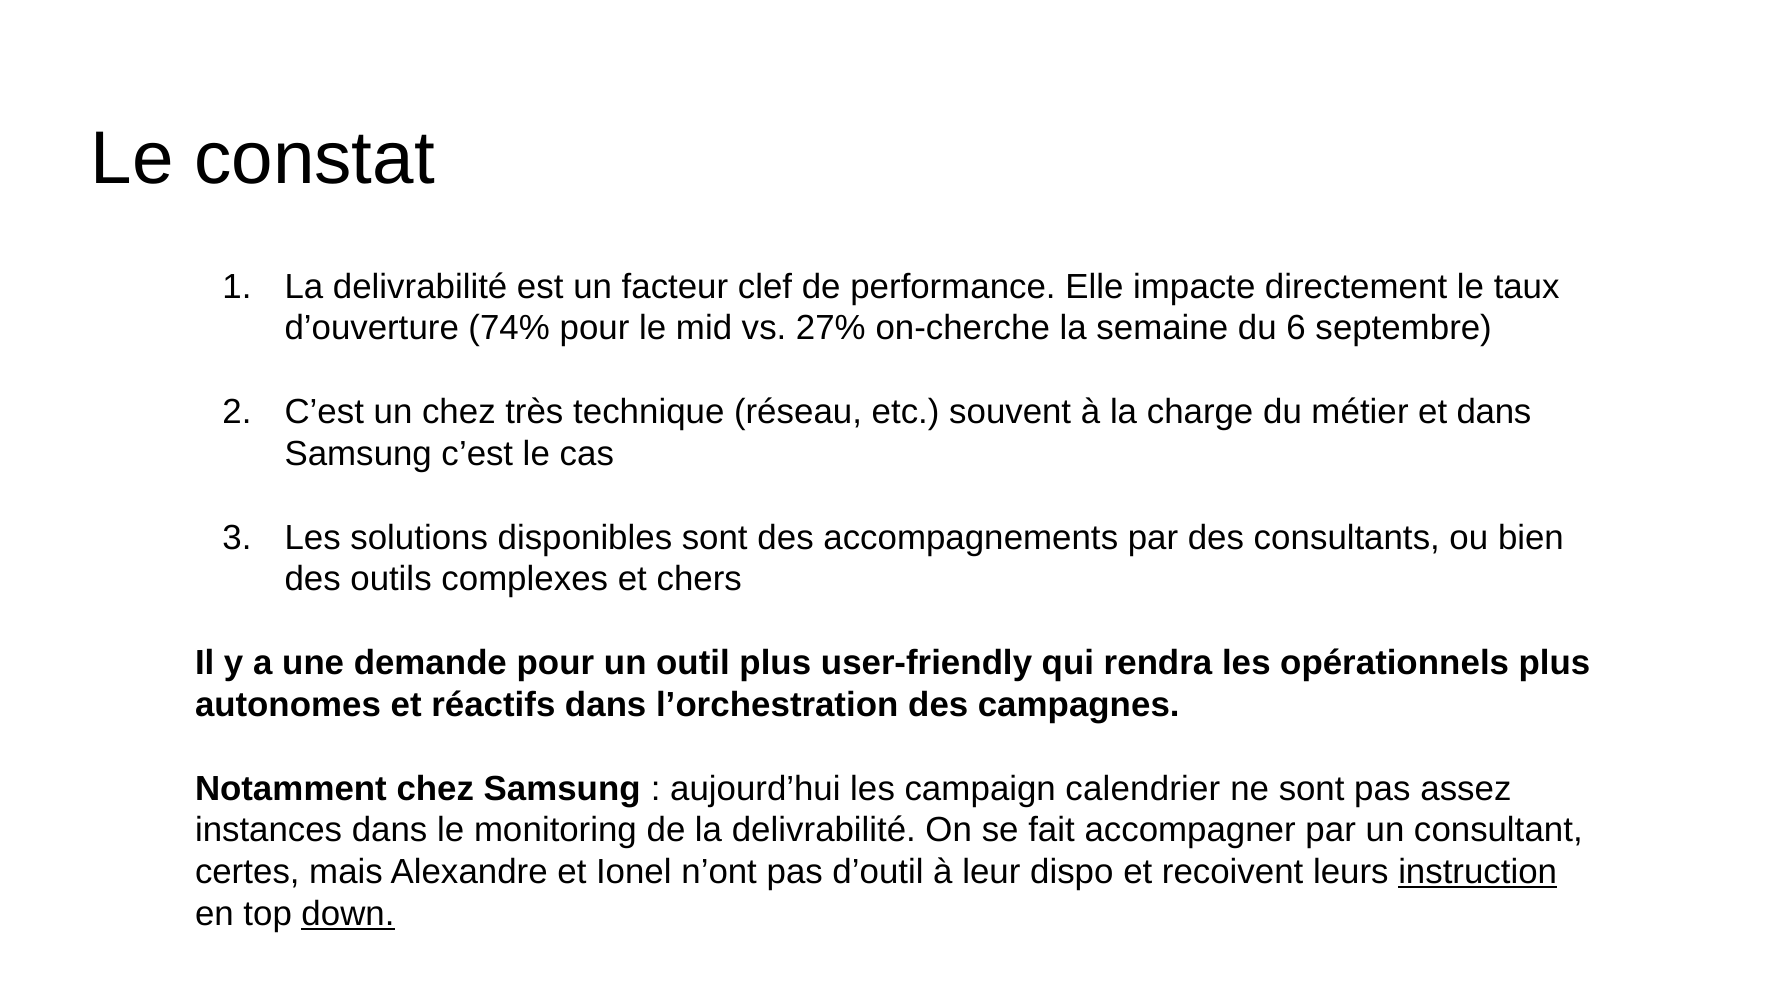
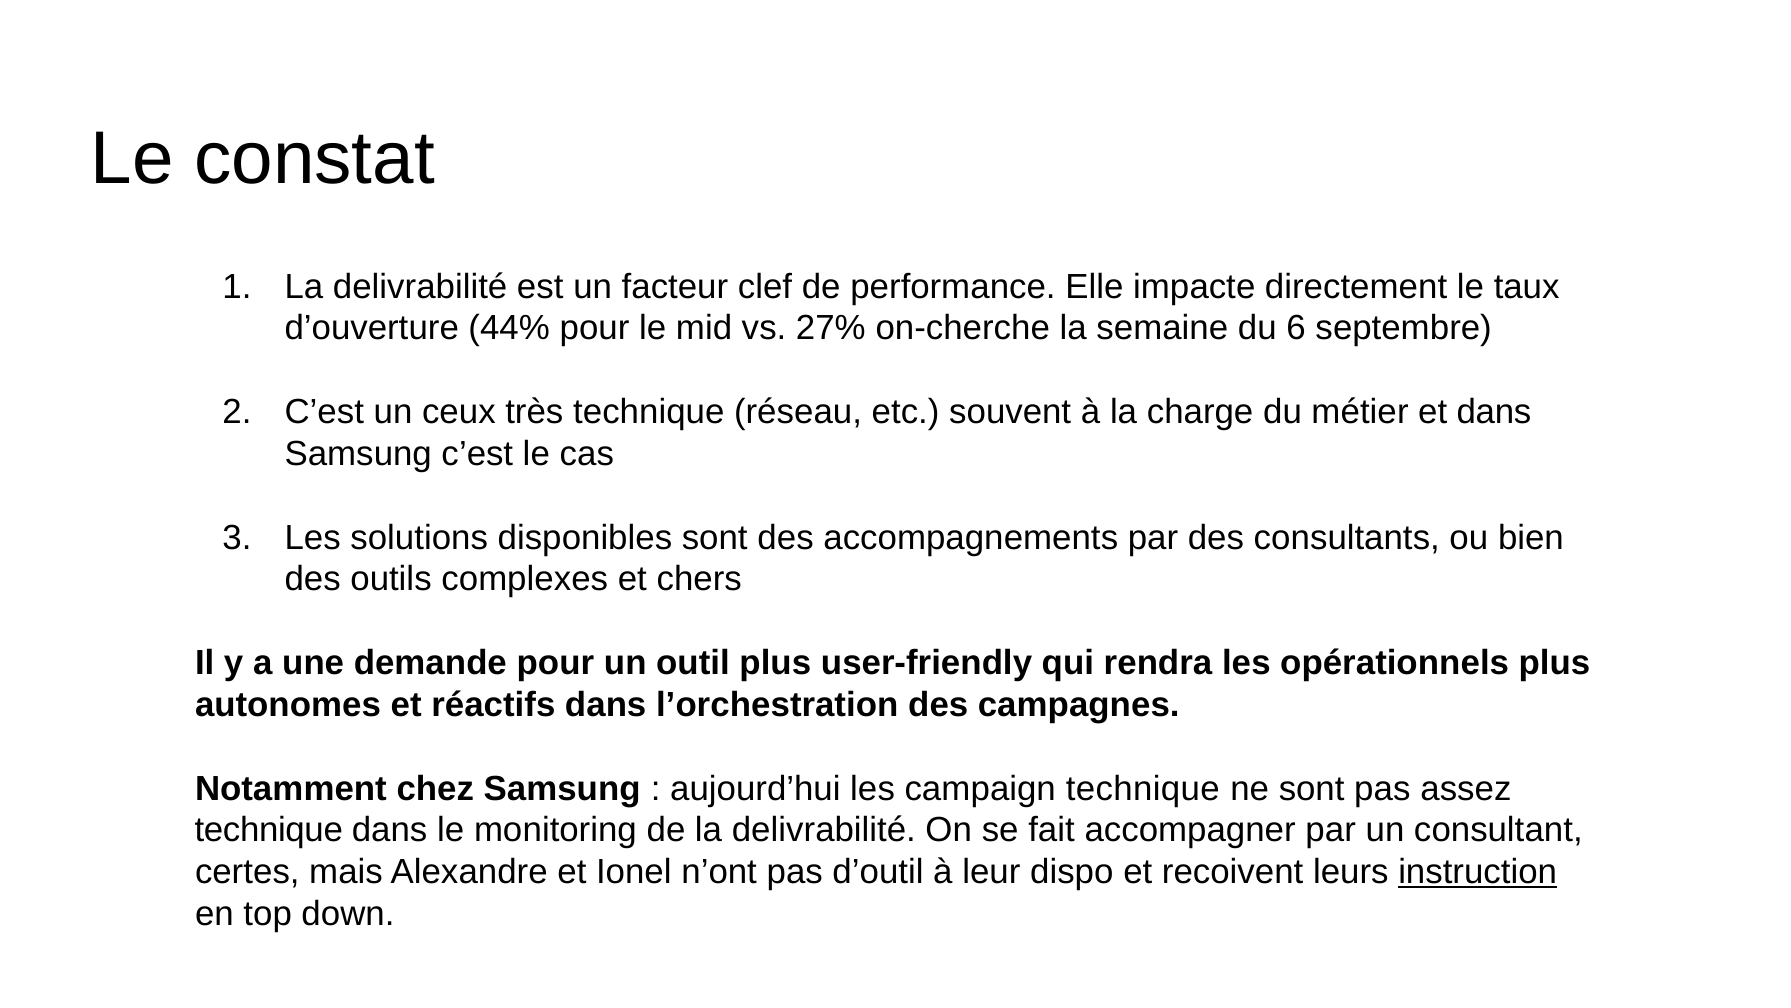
74%: 74% -> 44% (509, 328)
un chez: chez -> ceux (459, 412)
campaign calendrier: calendrier -> technique (1143, 788)
instances: instances -> technique (269, 830)
down underline: present -> none (348, 914)
